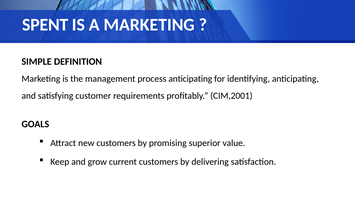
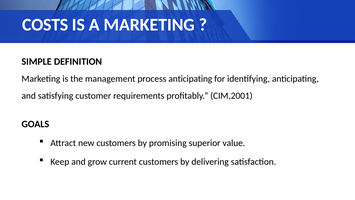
SPENT: SPENT -> COSTS (45, 25)
